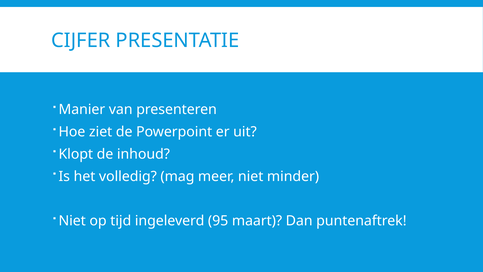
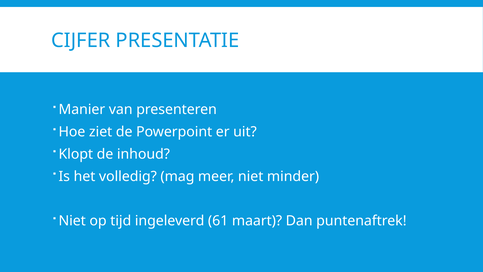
95: 95 -> 61 (218, 221)
